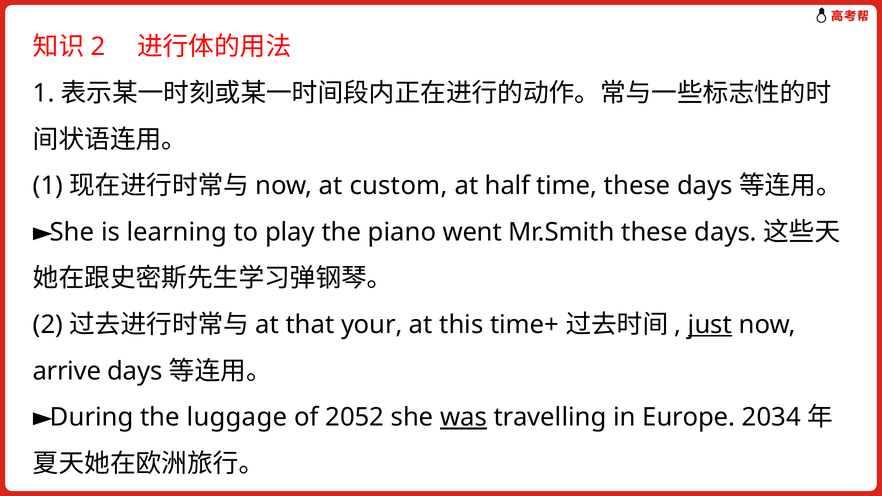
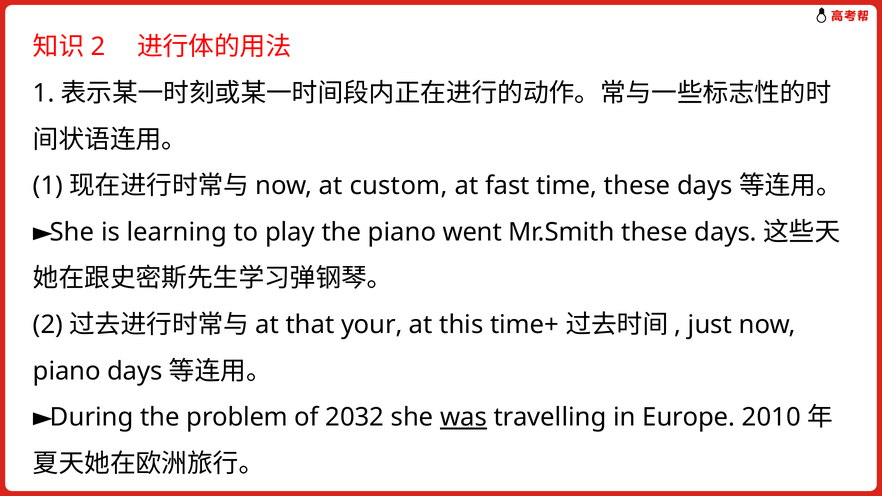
half: half -> fast (507, 186)
just underline: present -> none (710, 325)
arrive: arrive -> piano (67, 371)
luggage: luggage -> problem (237, 418)
2052: 2052 -> 2032 (355, 418)
2034: 2034 -> 2010 (771, 418)
